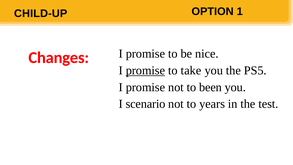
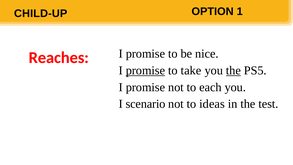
Changes: Changes -> Reaches (59, 58)
the underline: none -> present (233, 70)
been: been -> each (210, 87)
years: years -> ideas (212, 104)
